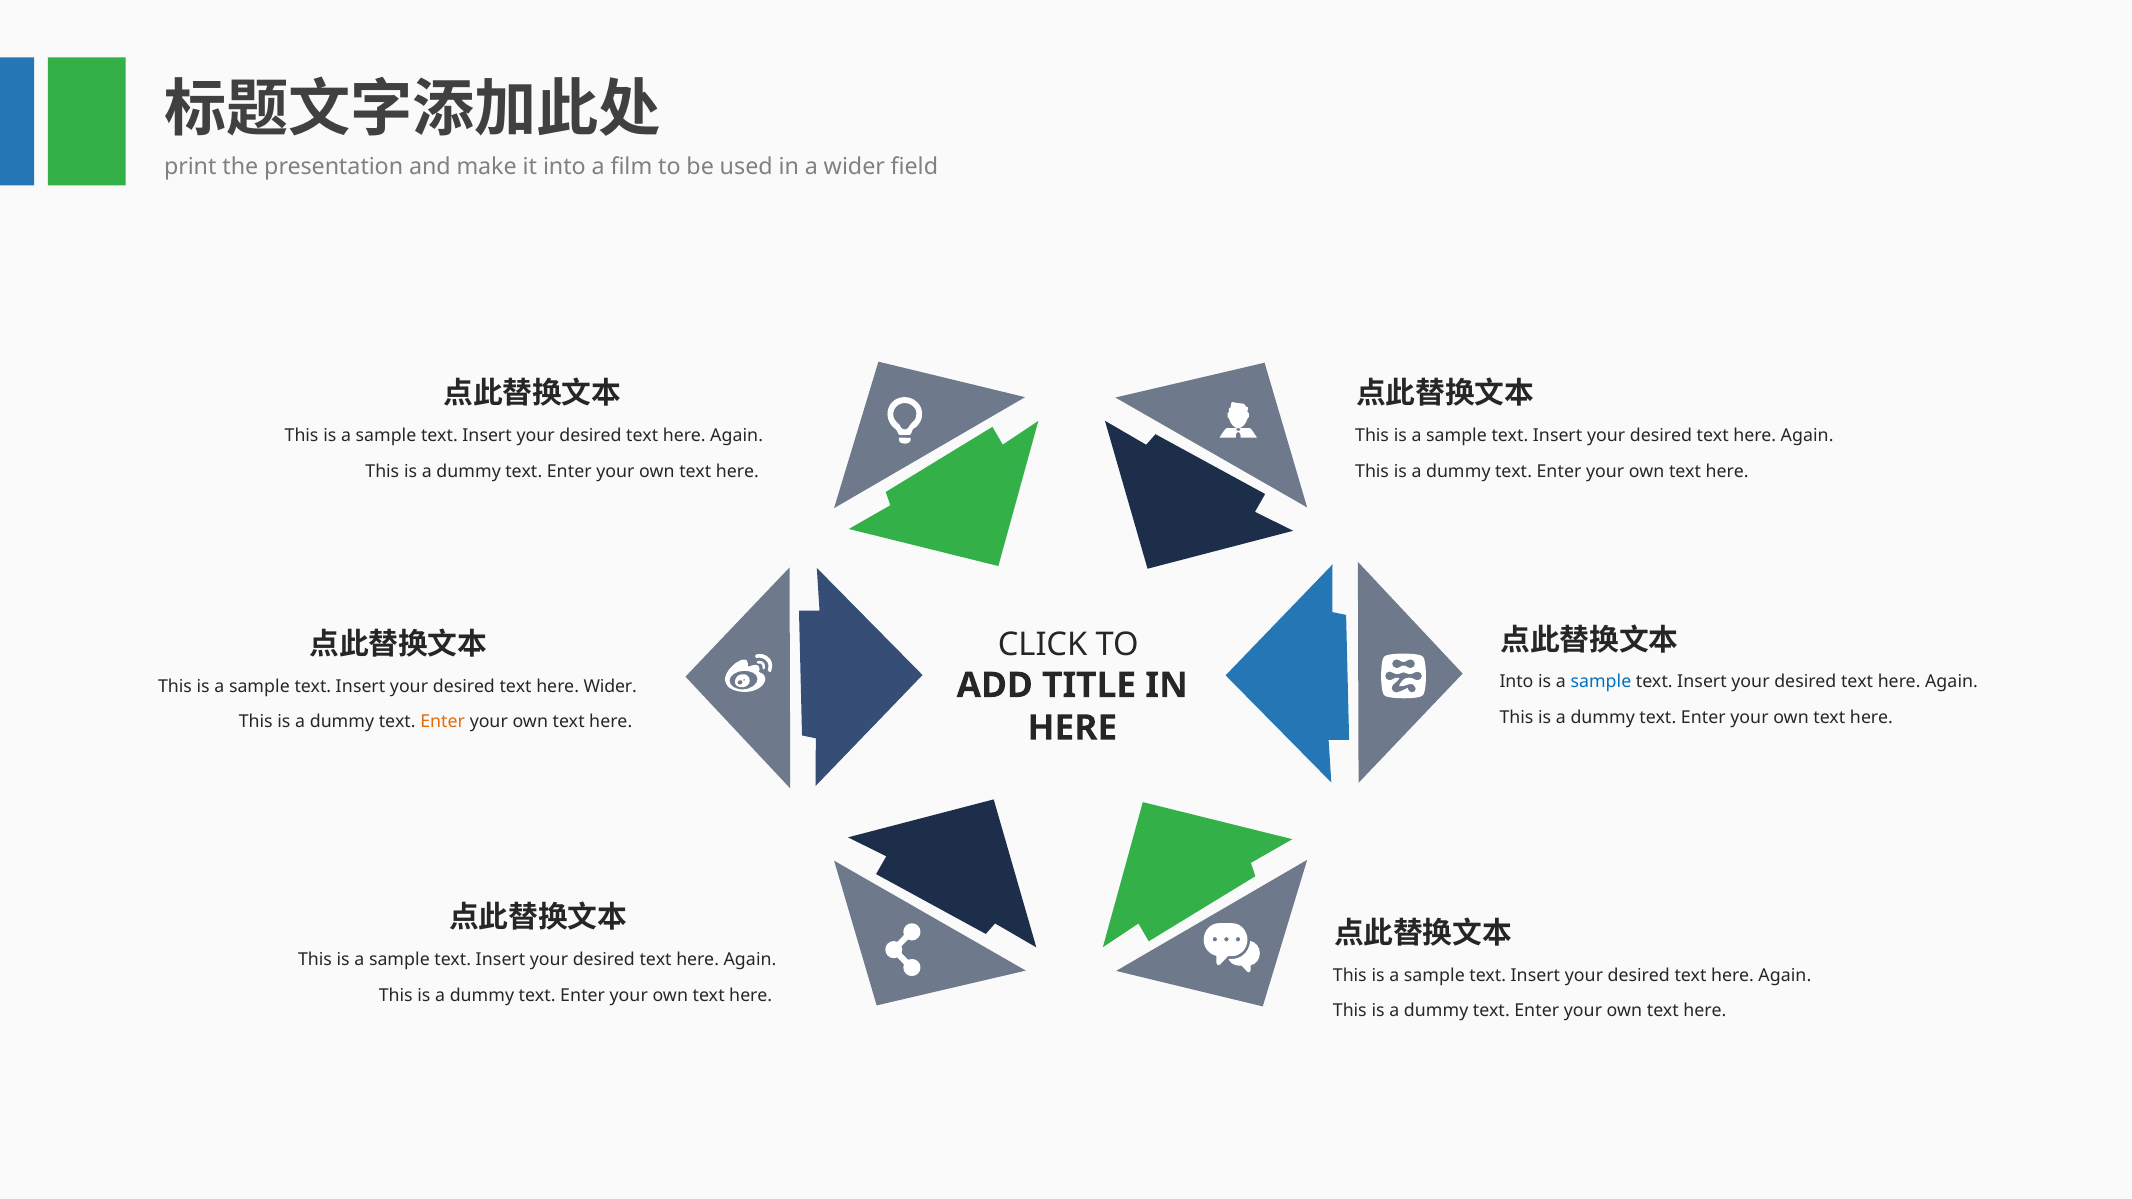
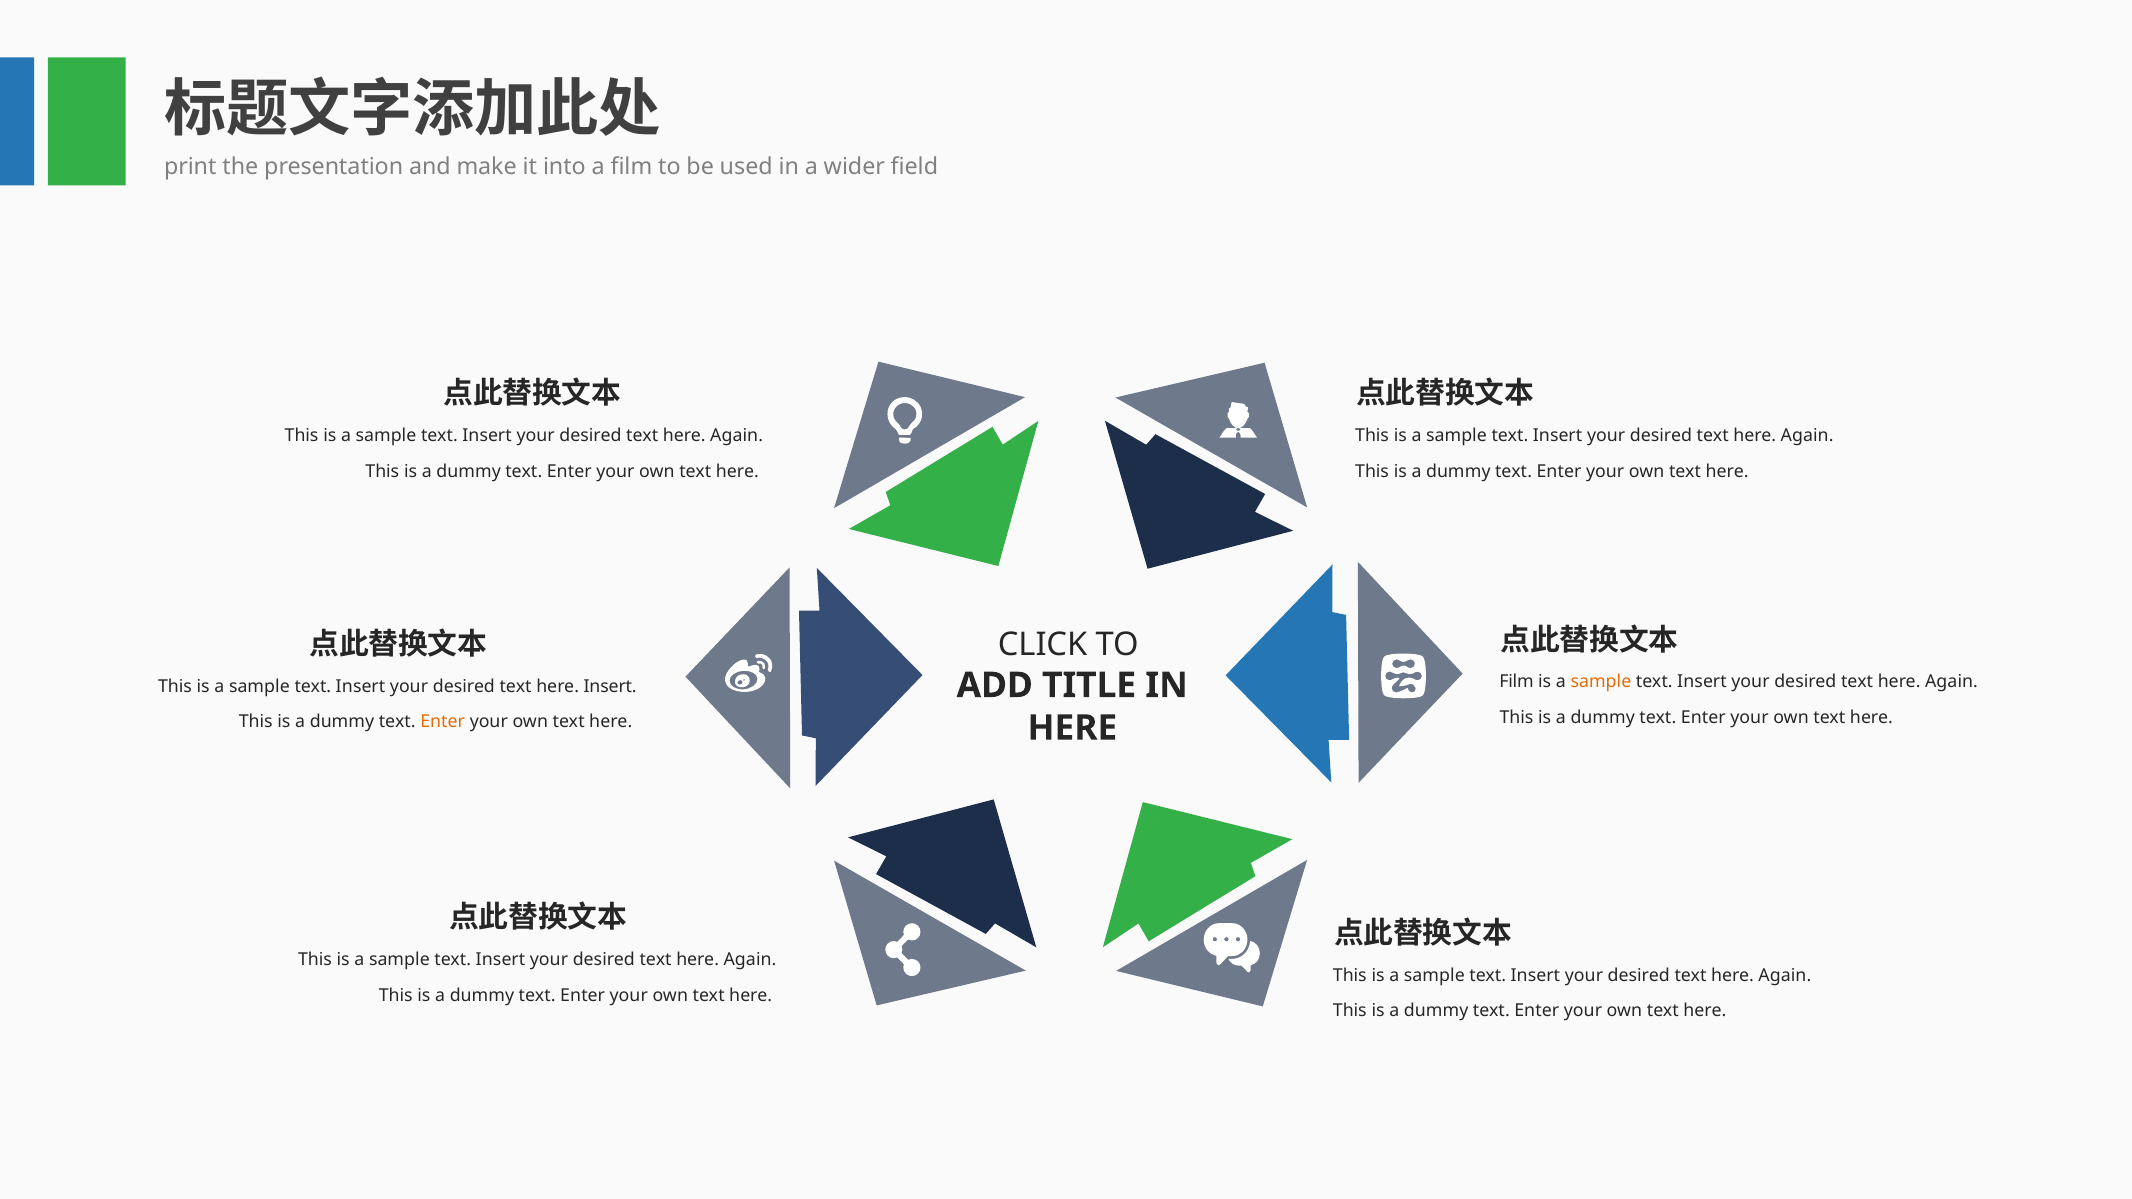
Into: Into -> Film (1517, 682)
sample colour: blue -> orange (1601, 682)
here Wider: Wider -> Insert (610, 687)
